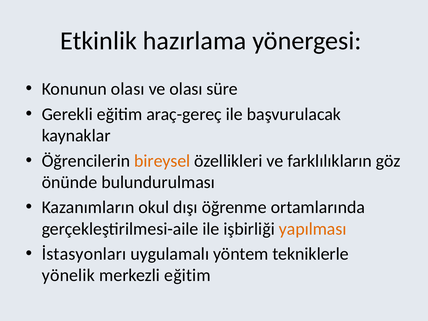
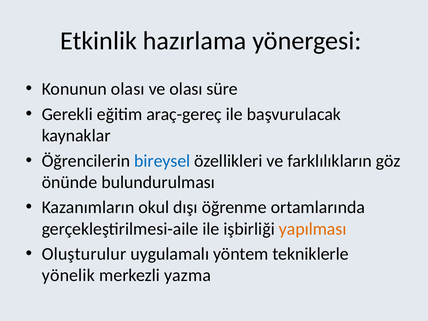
bireysel colour: orange -> blue (162, 161)
İstasyonları: İstasyonları -> Oluşturulur (84, 254)
merkezli eğitim: eğitim -> yazma (188, 275)
